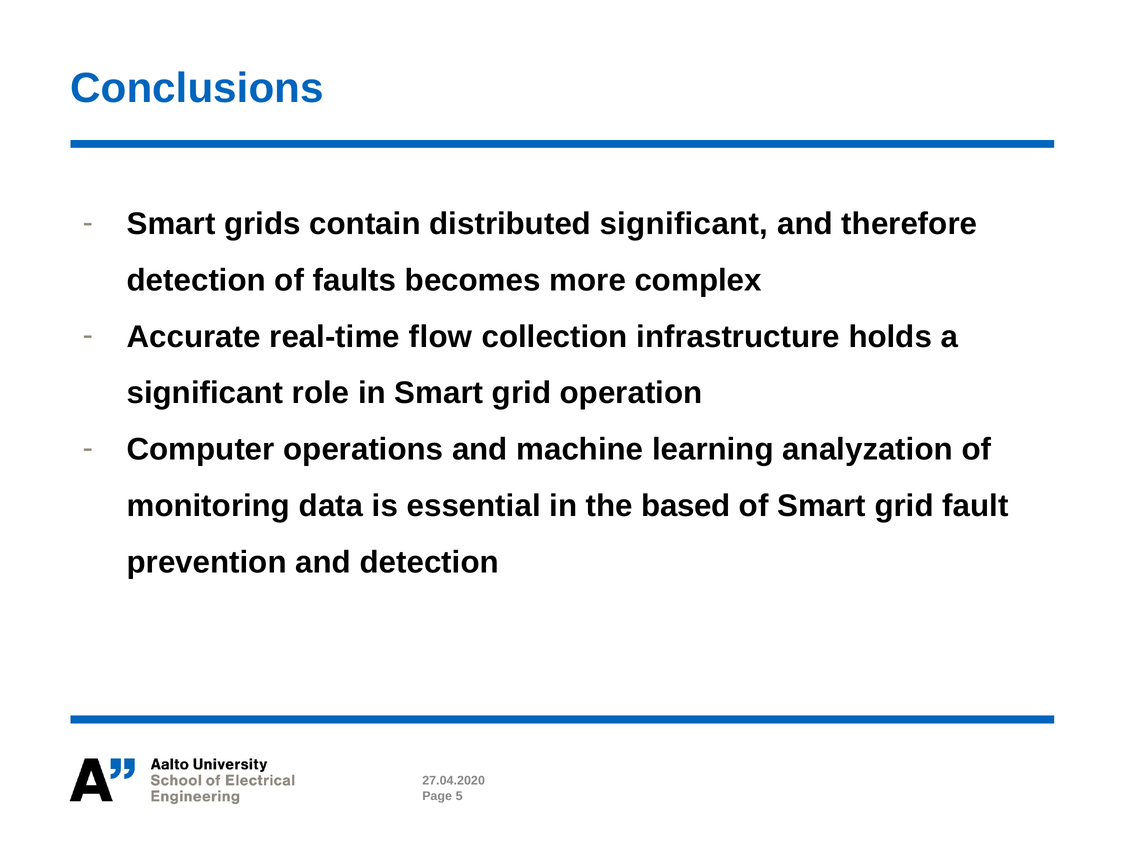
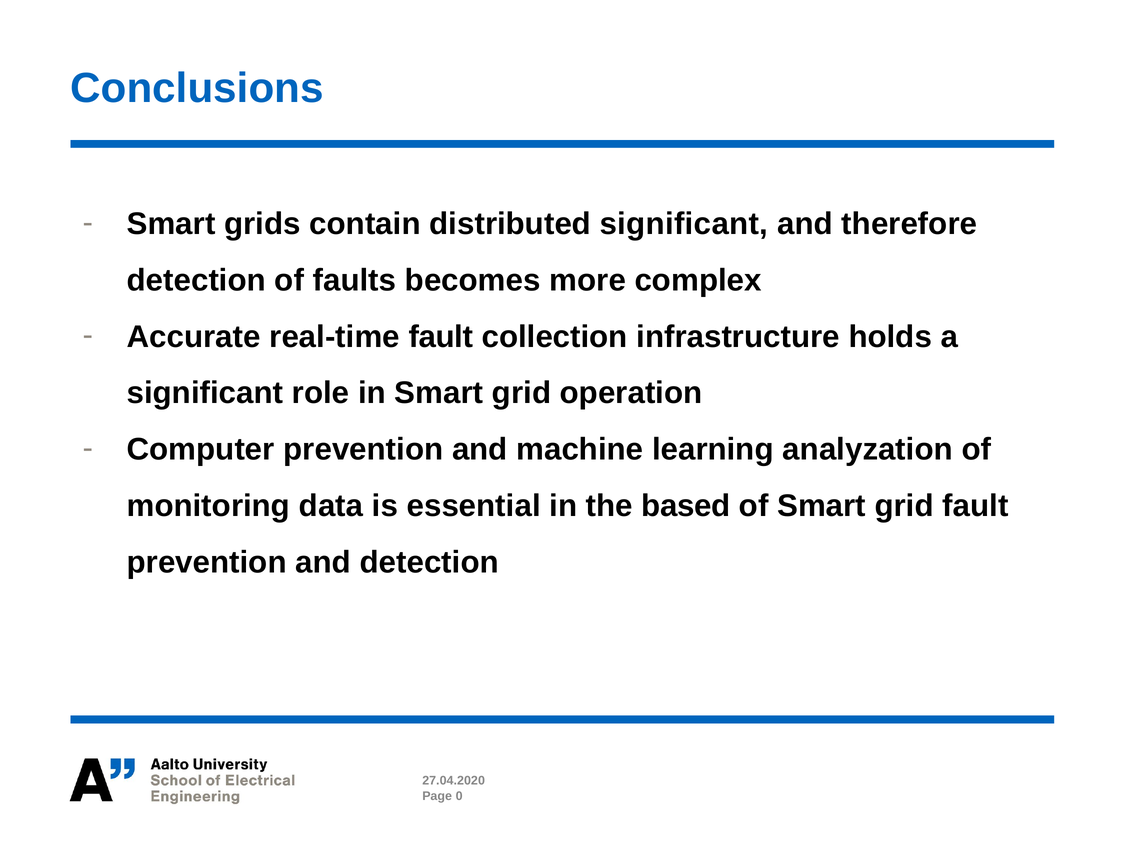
real-time flow: flow -> fault (441, 337)
Computer operations: operations -> prevention (363, 450)
5: 5 -> 0 (459, 797)
